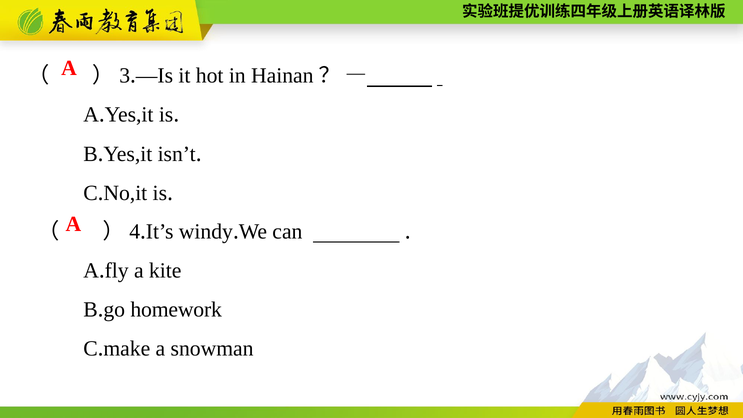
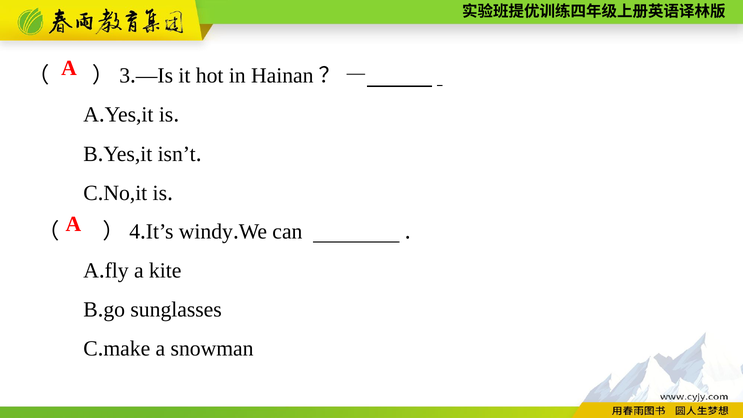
homework: homework -> sunglasses (176, 310)
